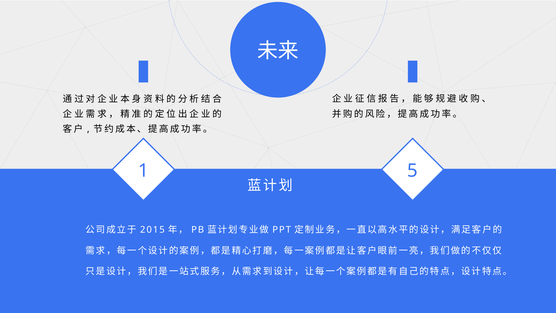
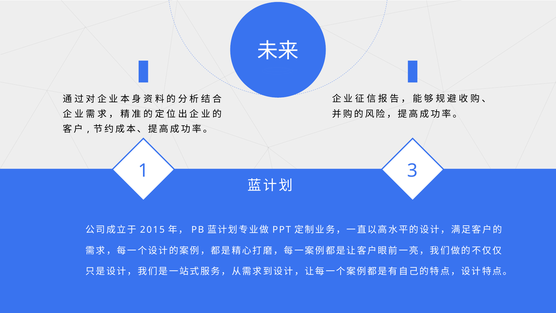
5: 5 -> 3 (413, 170)
